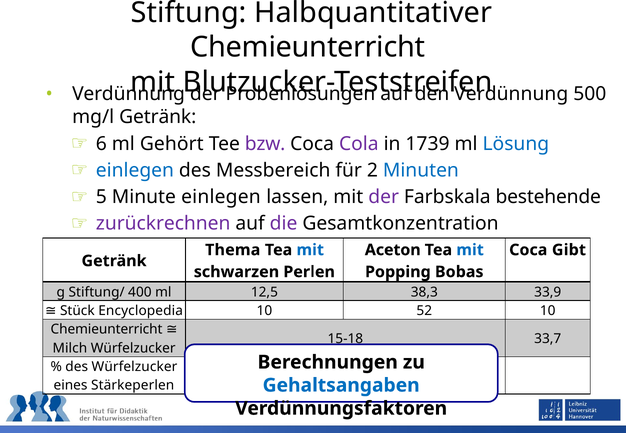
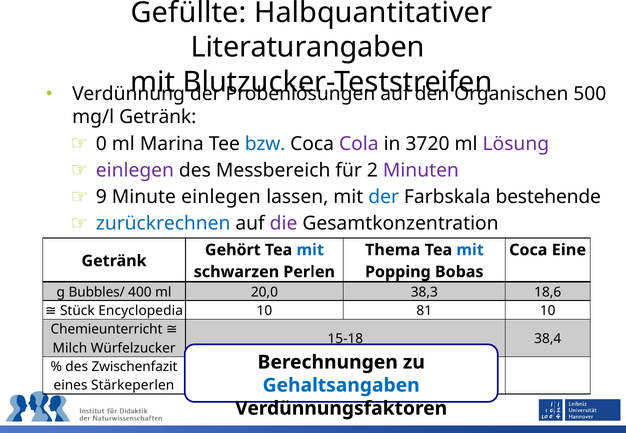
Stiftung: Stiftung -> Gefüllte (189, 13)
Chemieunterricht: Chemieunterricht -> Literaturangaben (308, 47)
Verdünnung: Verdünnung -> Organischen (511, 94)
6: 6 -> 0 (101, 144)
Gehört: Gehört -> Marina (172, 144)
bzw colour: purple -> blue (265, 144)
1739: 1739 -> 3720 (428, 144)
Lösung colour: blue -> purple (516, 144)
einlegen colour: blue -> purple (135, 170)
Minuten colour: blue -> purple (421, 170)
5: 5 -> 9 (101, 197)
der colour: purple -> blue (384, 197)
zurückrechnen colour: purple -> blue (163, 224)
Thema: Thema -> Gehört (233, 250)
Aceton: Aceton -> Thema (393, 250)
Gibt: Gibt -> Eine (569, 250)
Stiftung/: Stiftung/ -> Bubbles/ (97, 292)
12,5: 12,5 -> 20,0 (264, 292)
33,9: 33,9 -> 18,6 (548, 292)
52: 52 -> 81 (424, 311)
33,7: 33,7 -> 38,4 (548, 339)
des Würfelzucker: Würfelzucker -> Zwischenfazit (135, 367)
